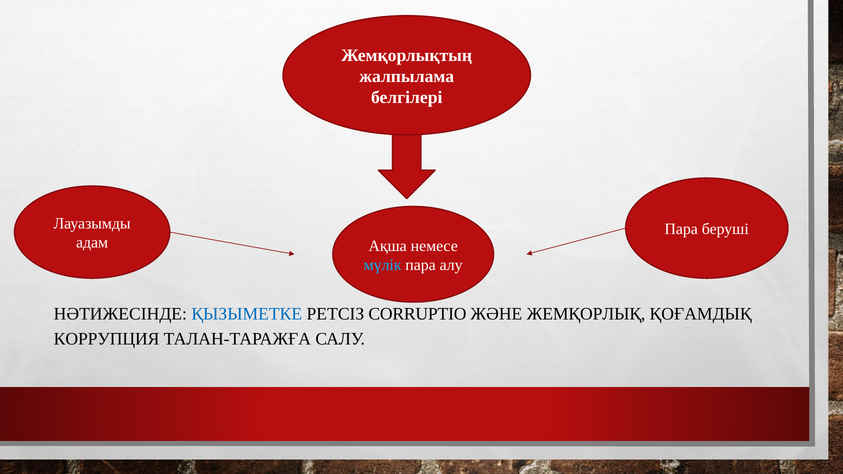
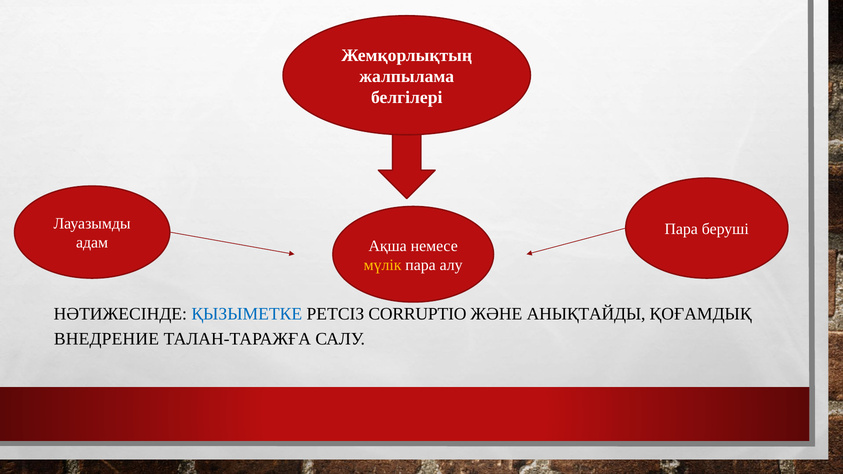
мүлік colour: light blue -> yellow (383, 265)
ЖЕМҚОРЛЫҚ: ЖЕМҚОРЛЫҚ -> АНЫҚТАЙДЫ (586, 314)
КОРРУПЦИЯ: КОРРУПЦИЯ -> ВНЕДРЕНИЕ (106, 339)
